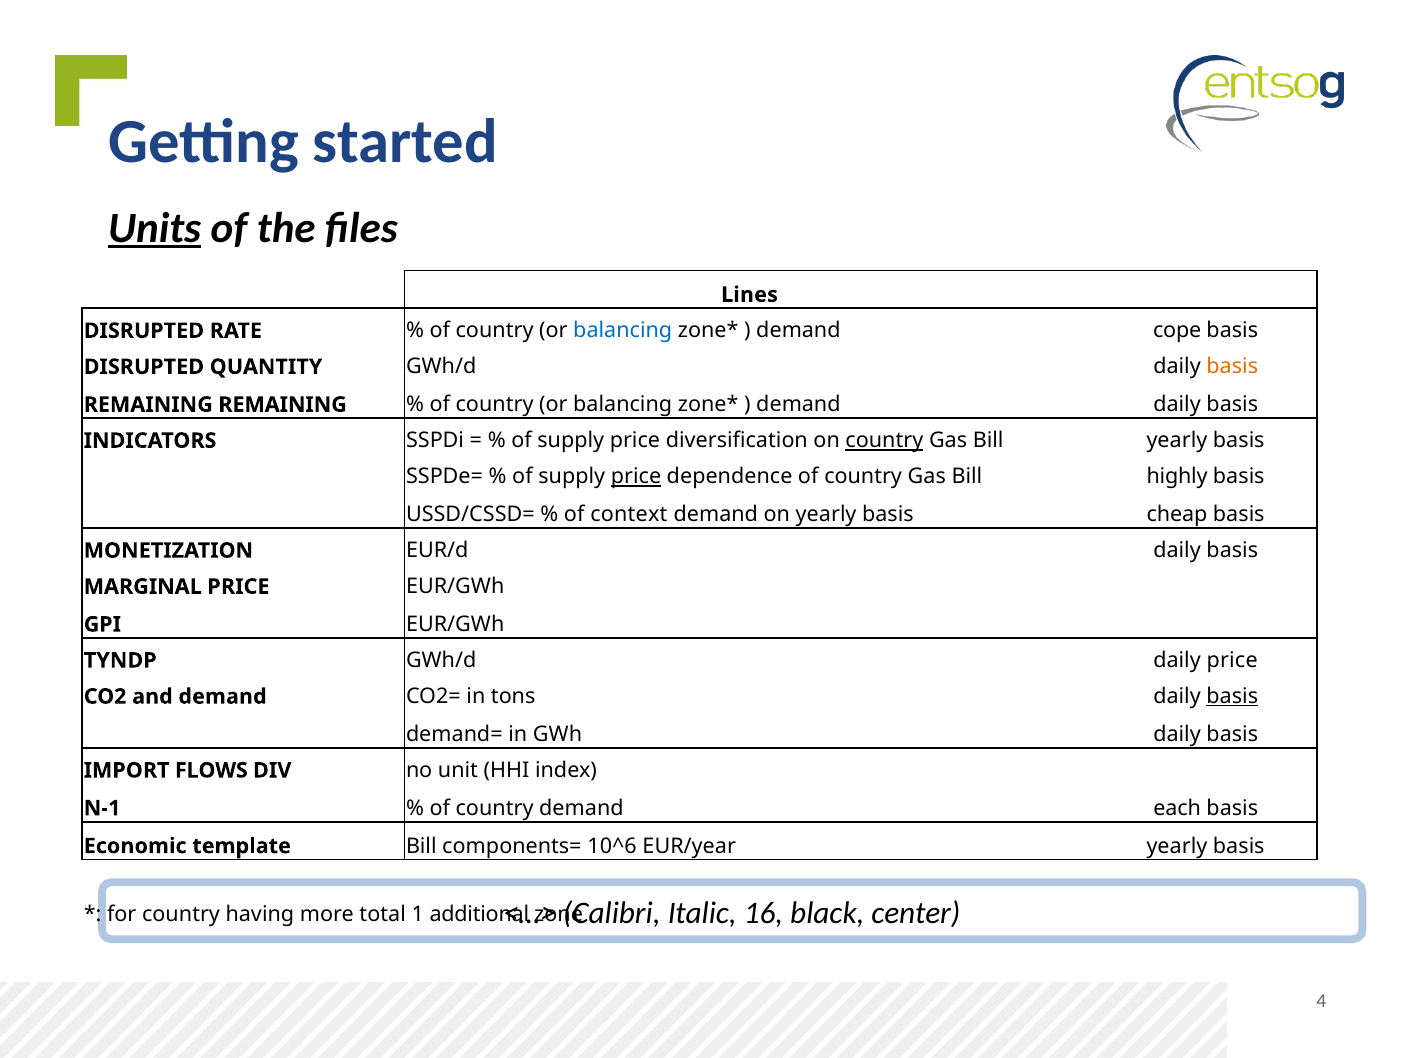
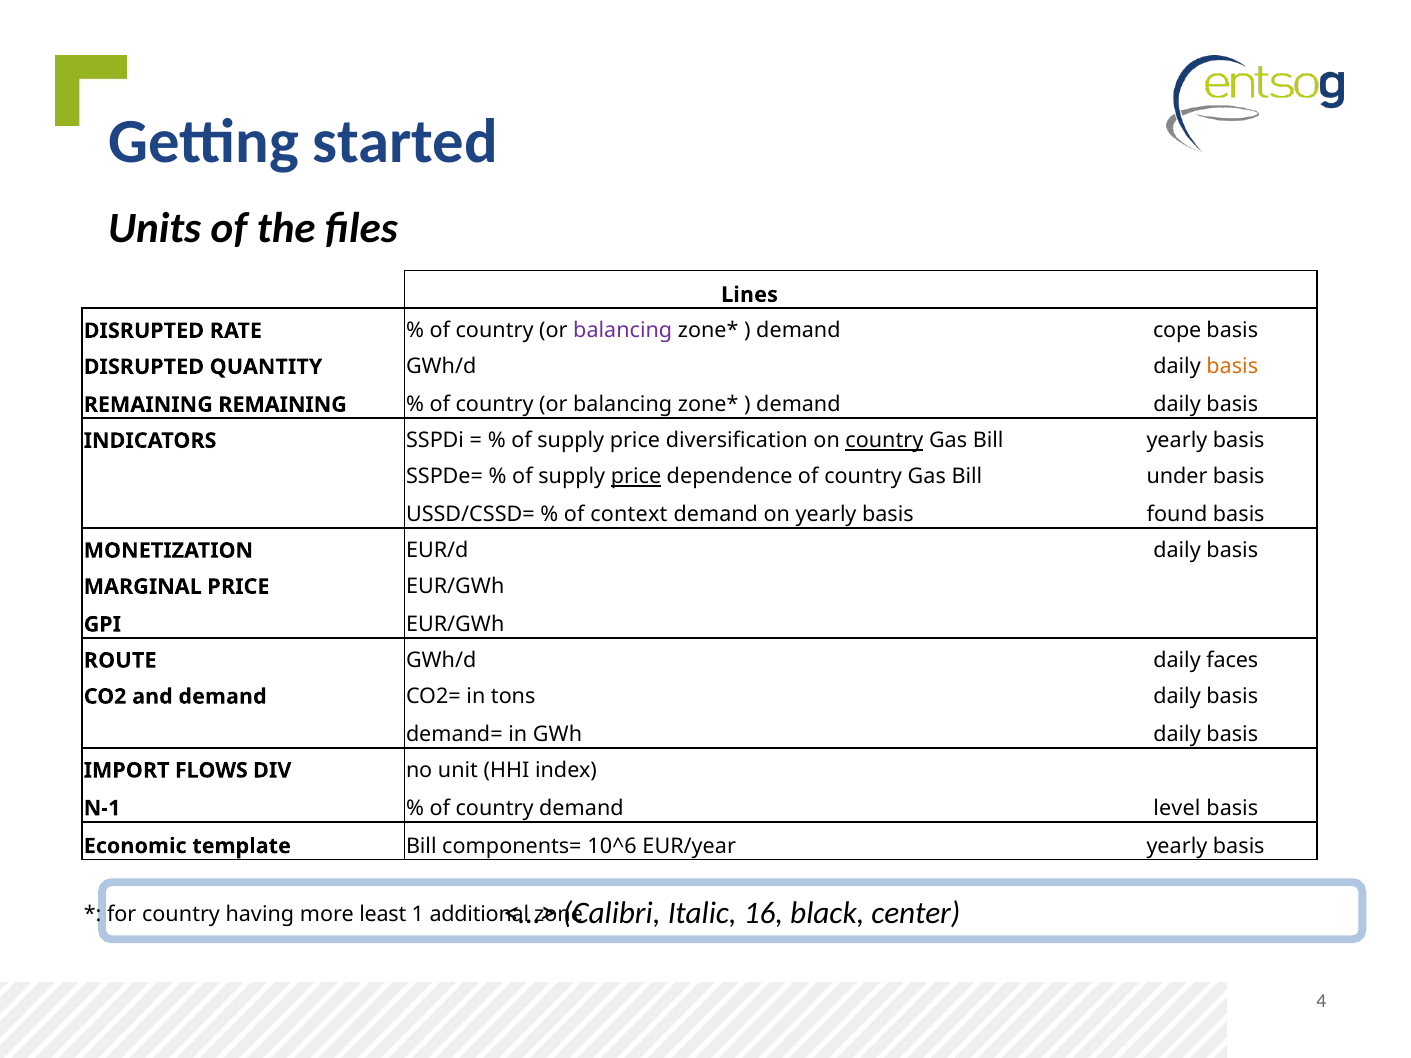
Units underline: present -> none (155, 228)
balancing colour: blue -> purple (623, 331)
highly: highly -> under (1177, 477)
cheap: cheap -> found (1177, 515)
TYNDP: TYNDP -> ROUTE (120, 661)
daily price: price -> faces (1232, 661)
basis underline: present -> none (1232, 697)
each: each -> level (1177, 808)
total: total -> least (383, 915)
